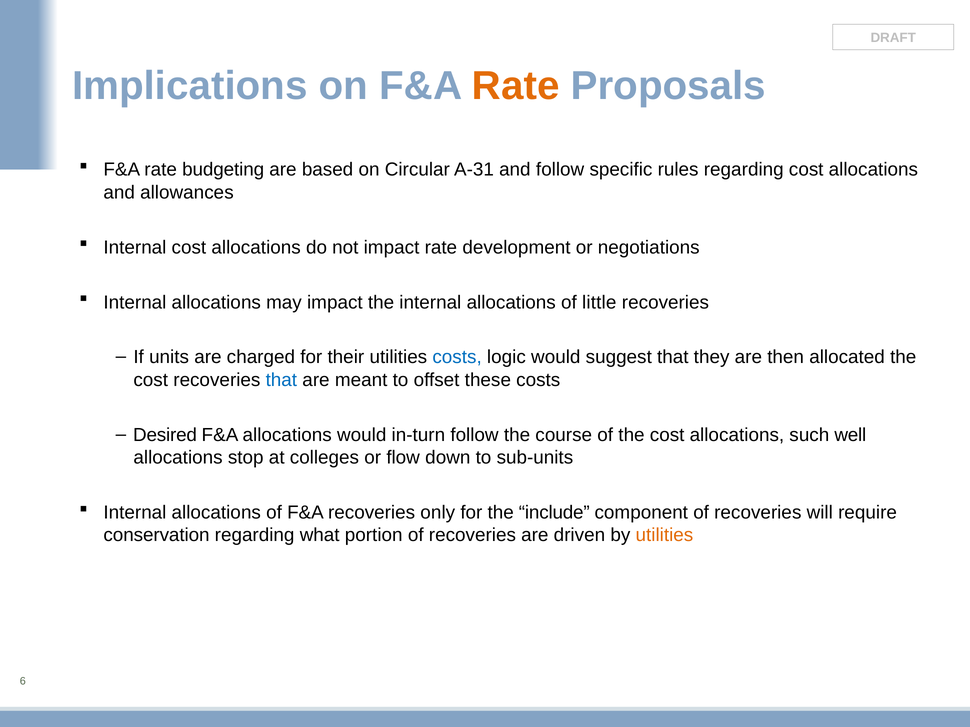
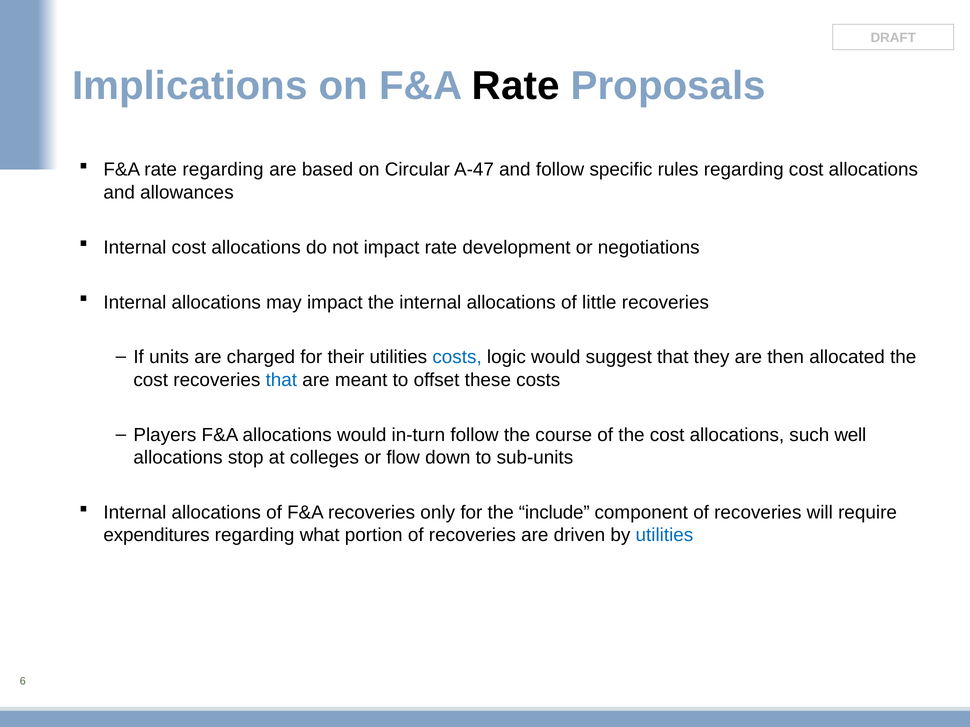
Rate colour: orange -> black (516, 86)
rate budgeting: budgeting -> regarding (223, 170)
A-31: A-31 -> A-47 (474, 170)
Desired: Desired -> Players (165, 435)
conservation: conservation -> expenditures (157, 535)
utilities colour: orange -> blue (664, 535)
